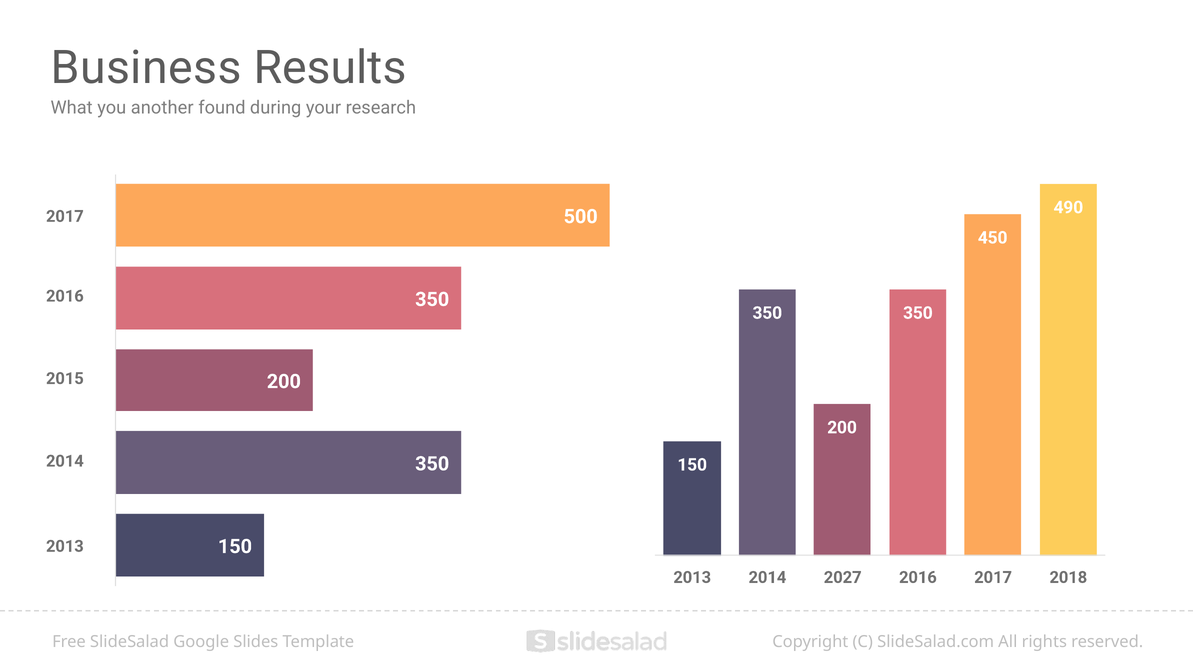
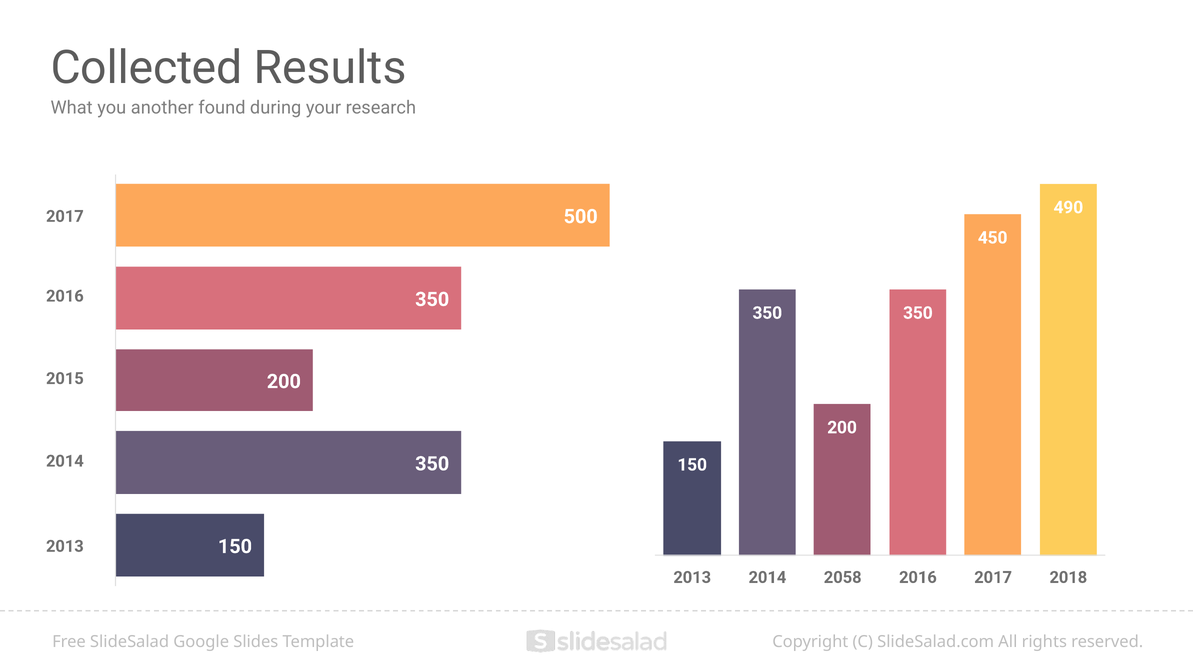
Business: Business -> Collected (147, 68)
2027: 2027 -> 2058 (843, 578)
